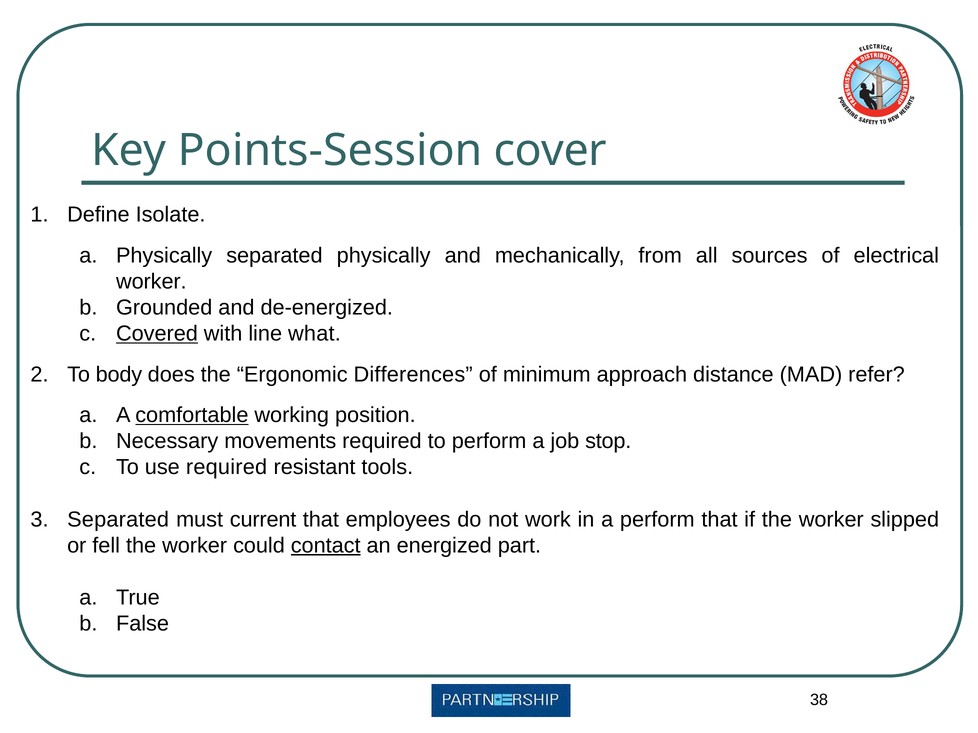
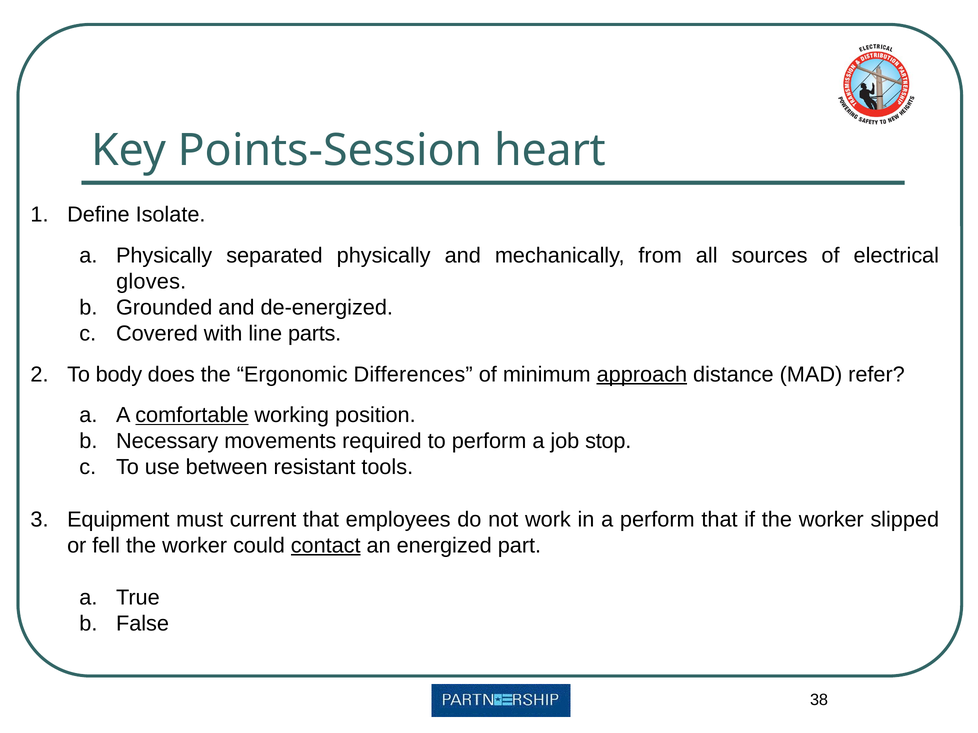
cover: cover -> heart (550, 151)
worker: worker -> gloves (151, 282)
Covered underline: present -> none (157, 334)
what: what -> parts (315, 334)
approach underline: none -> present (642, 375)
use required: required -> between (227, 468)
Separated: Separated -> Equipment (118, 520)
